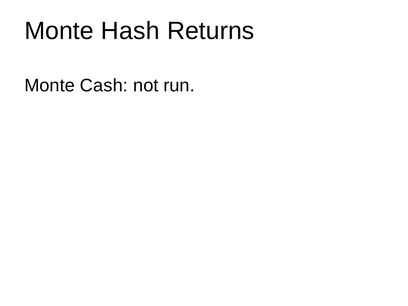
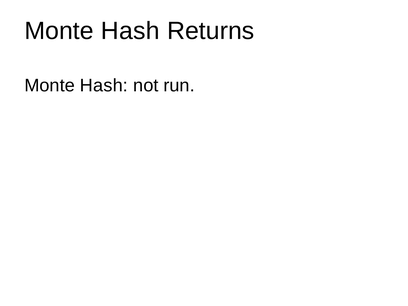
Cash: Cash -> Hash (104, 86)
